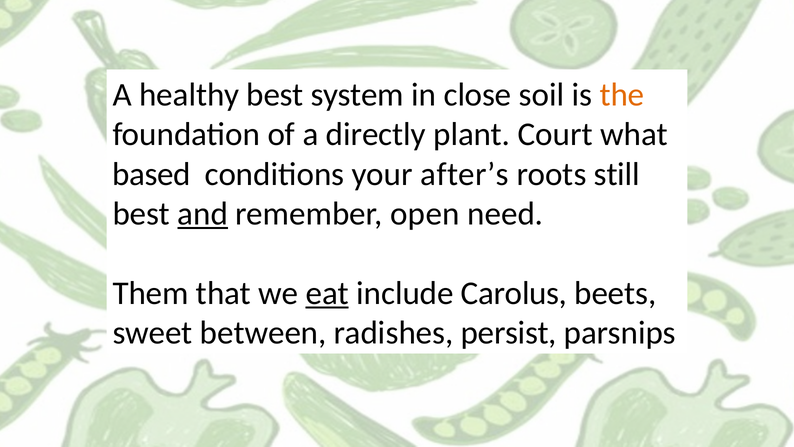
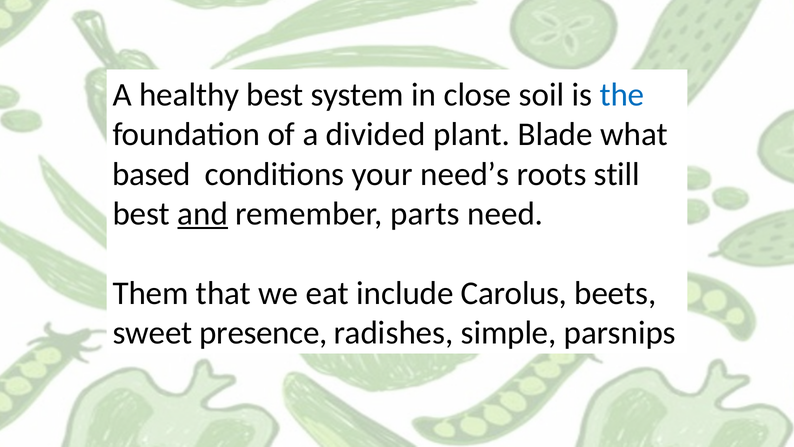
the colour: orange -> blue (622, 95)
directly: directly -> divided (376, 134)
Court: Court -> Blade (555, 134)
after’s: after’s -> need’s (465, 174)
open: open -> parts (425, 214)
eat underline: present -> none (327, 293)
between: between -> presence (263, 333)
persist: persist -> simple (509, 333)
